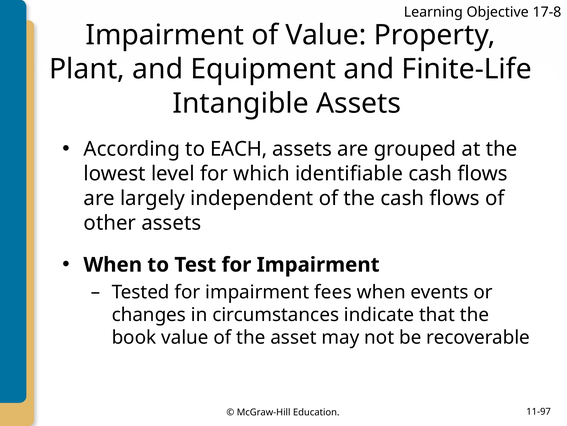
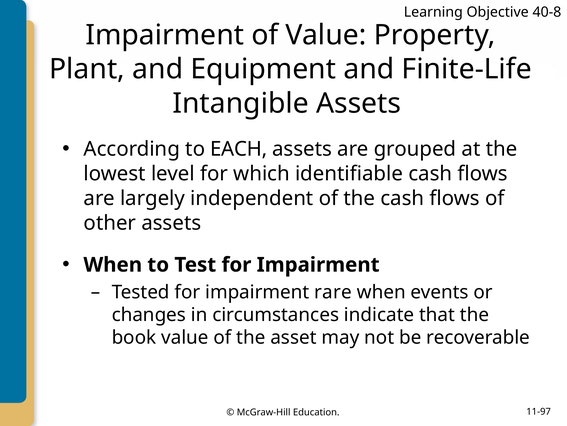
17-8: 17-8 -> 40-8 (547, 12)
fees: fees -> rare (333, 292)
